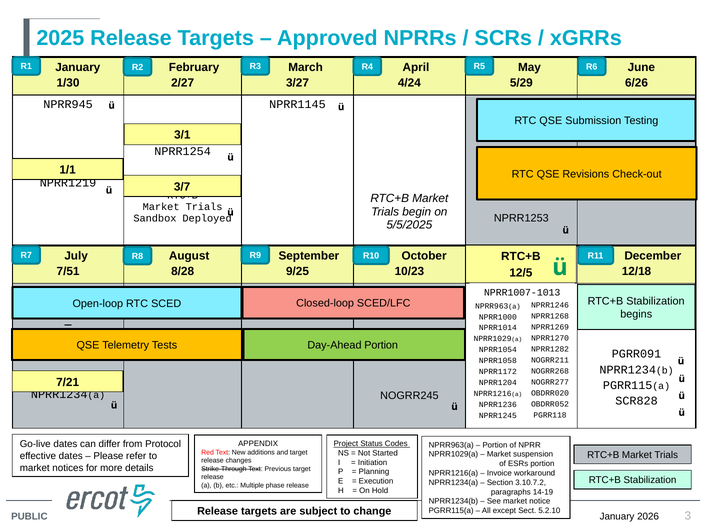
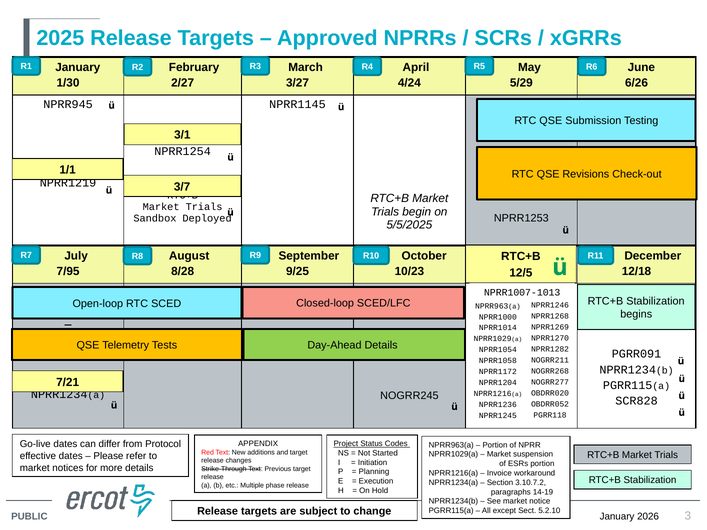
7/51: 7/51 -> 7/95 (68, 271)
Day-Ahead Portion: Portion -> Details (381, 345)
